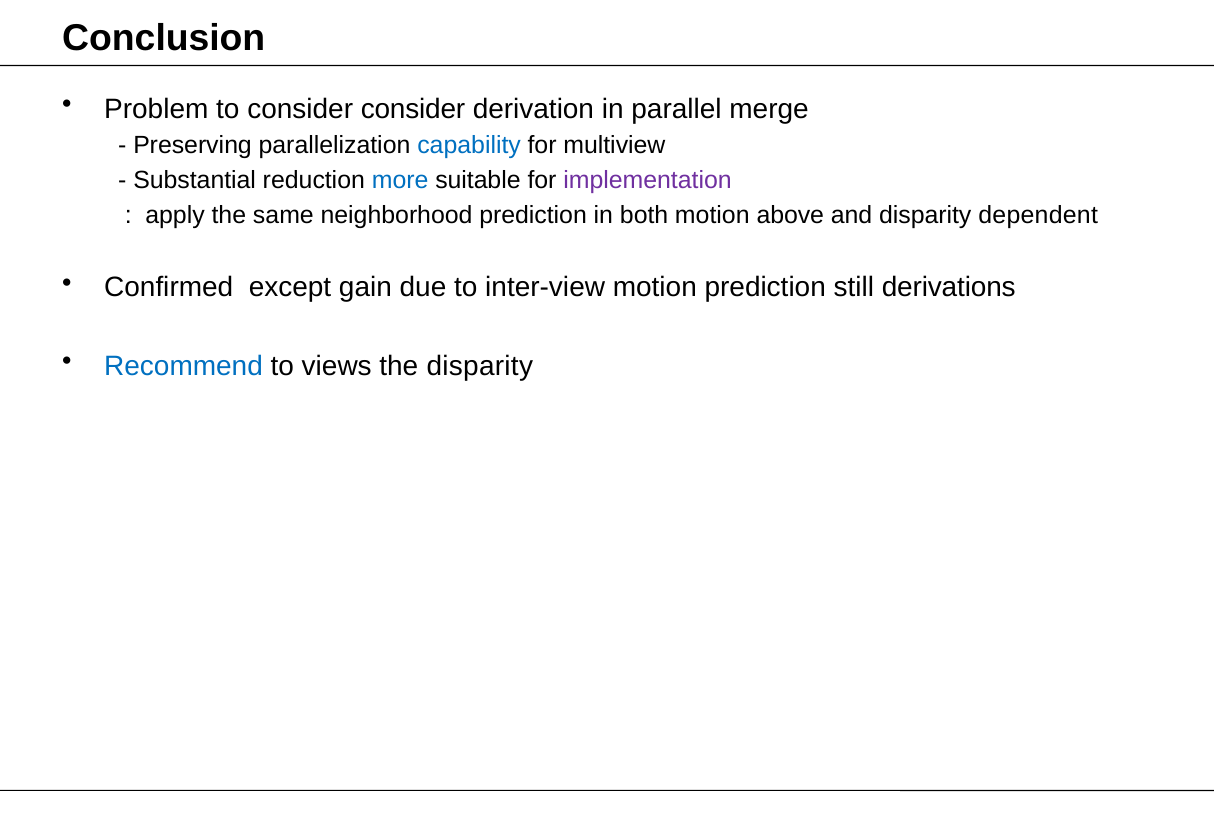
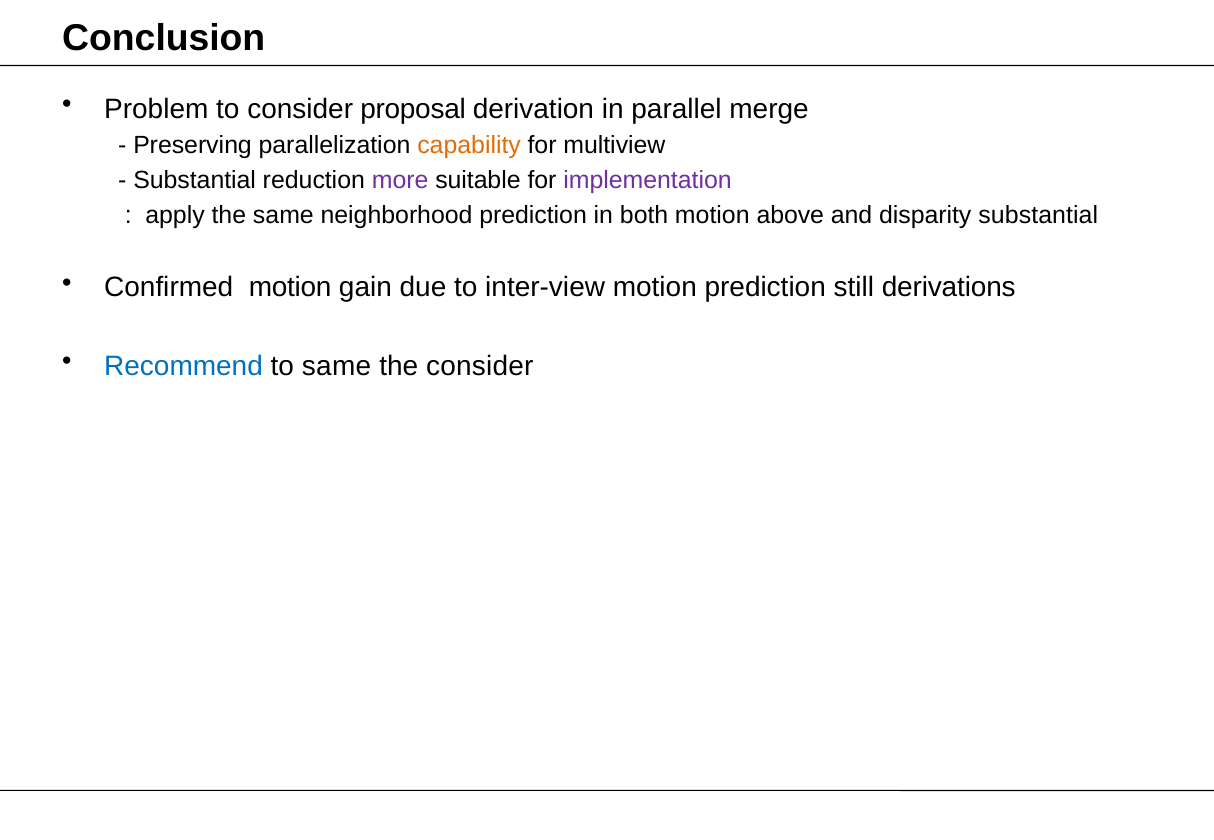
consider consider: consider -> proposal (413, 109)
capability colour: blue -> orange (469, 146)
more colour: blue -> purple (400, 181)
disparity dependent: dependent -> substantial (1038, 215)
Confirmed except: except -> motion (290, 288)
to views: views -> same (337, 366)
the disparity: disparity -> consider (480, 366)
